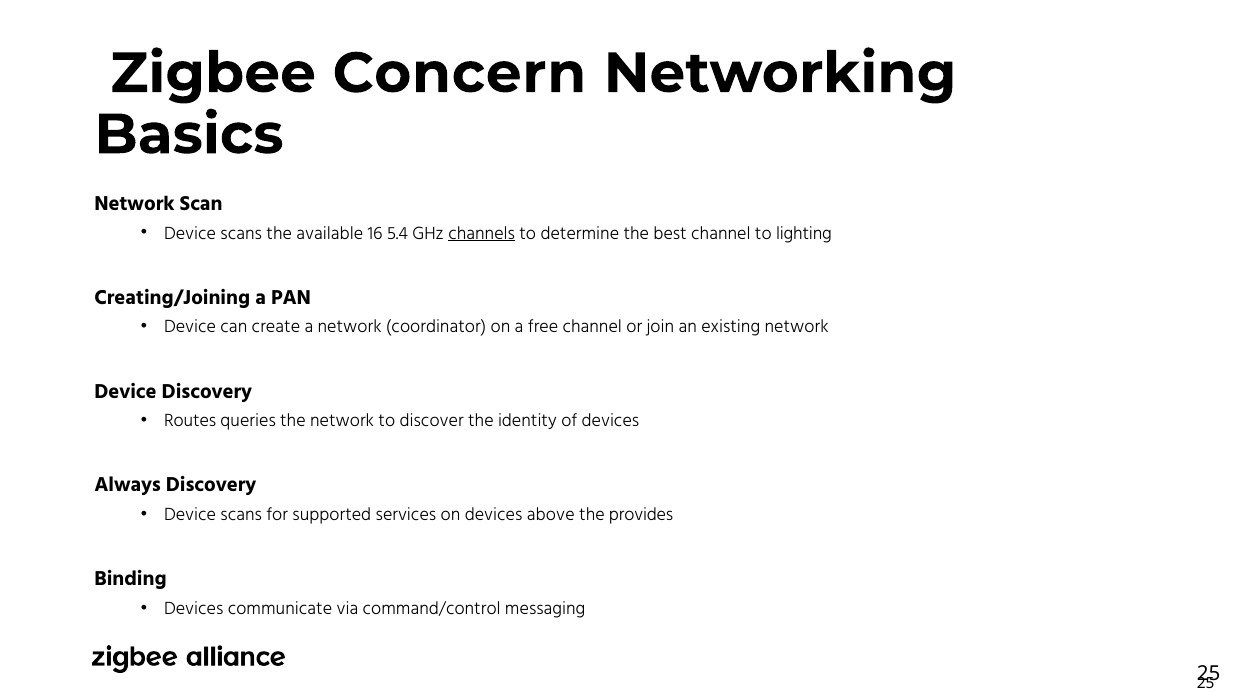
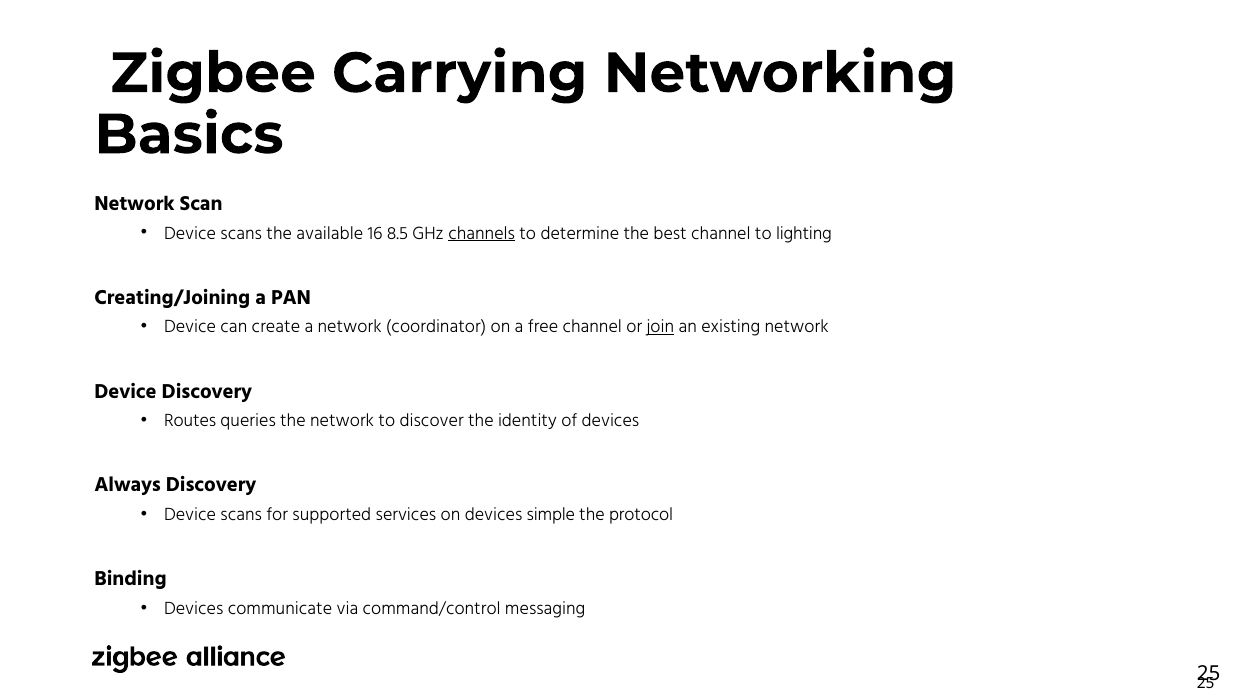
Concern: Concern -> Carrying (460, 73)
5.4: 5.4 -> 8.5 (397, 233)
join underline: none -> present (660, 327)
above: above -> simple (551, 515)
provides: provides -> protocol (641, 515)
